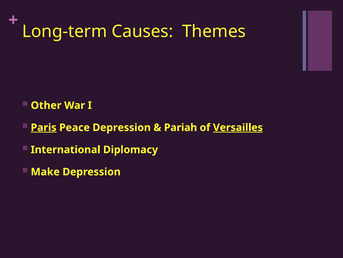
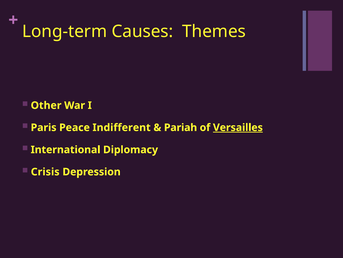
Paris underline: present -> none (44, 127)
Peace Depression: Depression -> Indifferent (122, 127)
Make: Make -> Crisis (45, 171)
